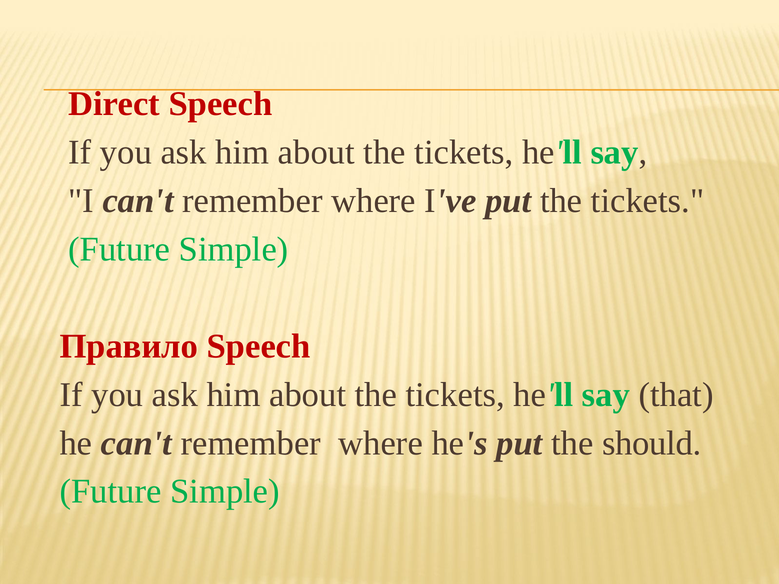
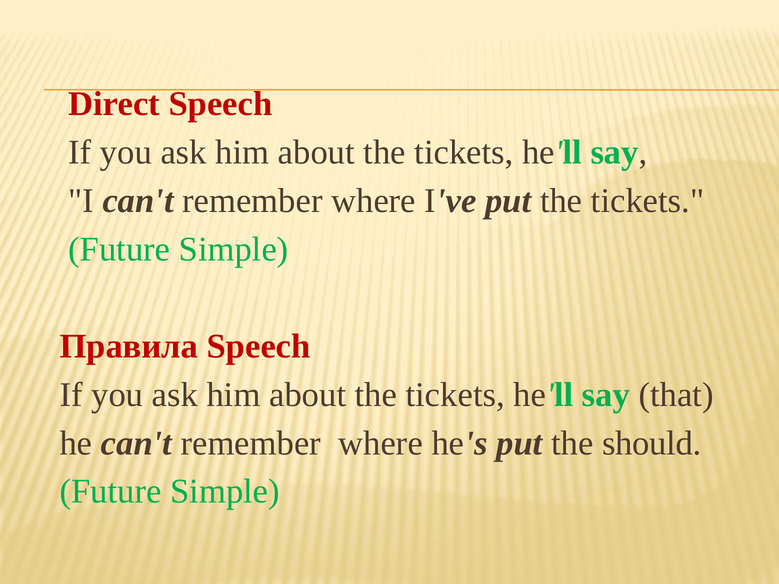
Правило: Правило -> Правила (129, 346)
